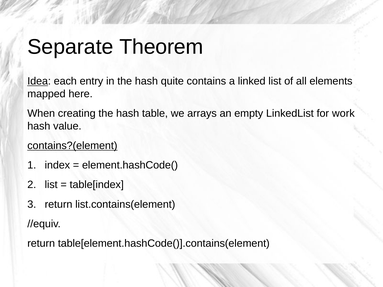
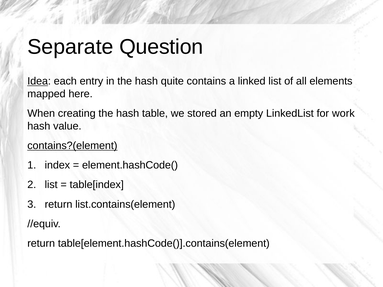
Theorem: Theorem -> Question (161, 47)
arrays: arrays -> stored (202, 113)
